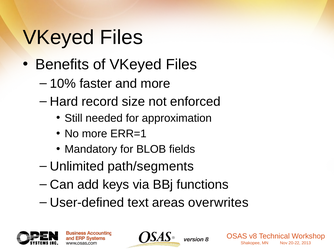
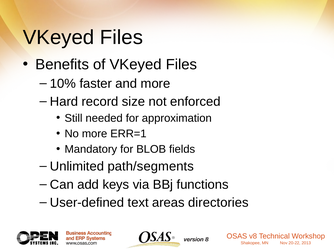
overwrites: overwrites -> directories (218, 203)
